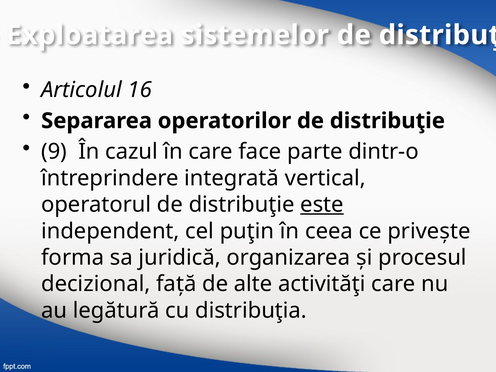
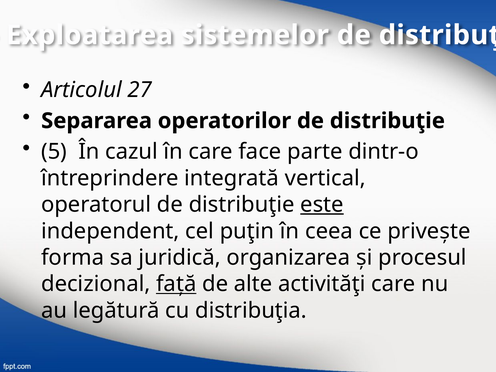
16: 16 -> 27 (140, 90)
9: 9 -> 5 (54, 152)
faţă underline: none -> present (176, 284)
